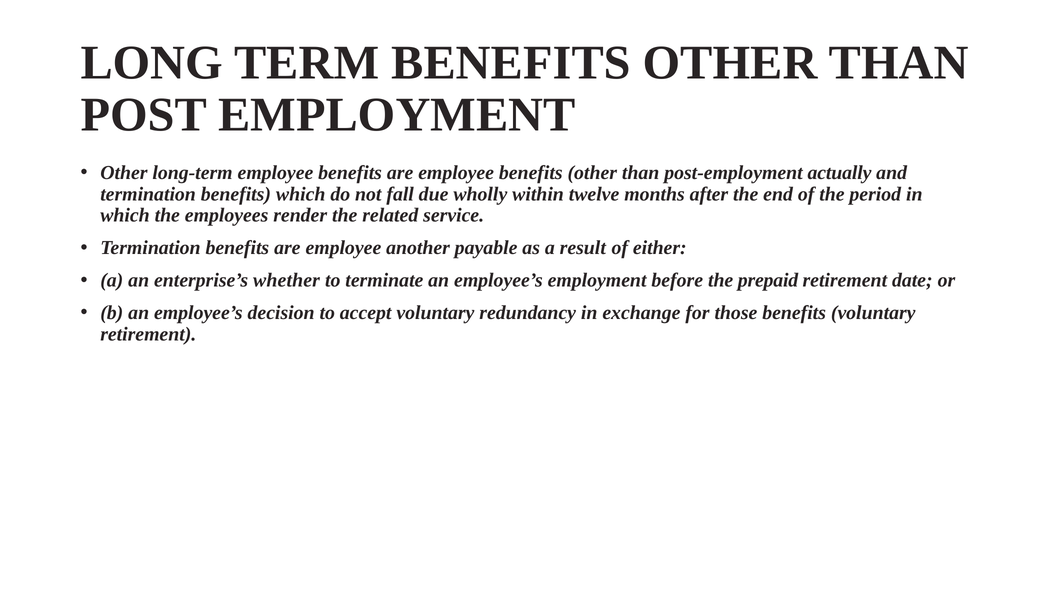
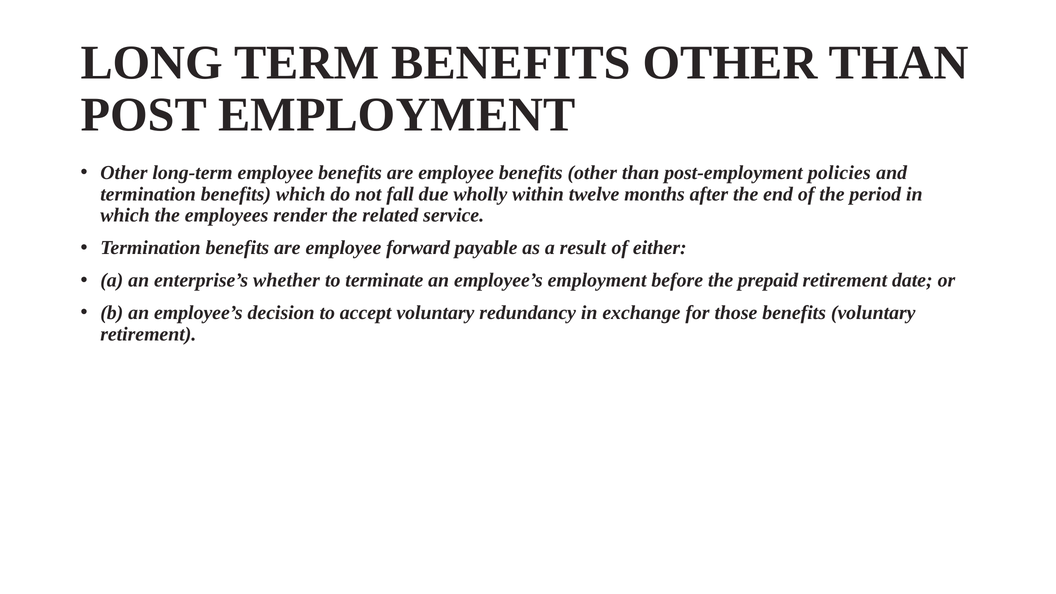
actually: actually -> policies (839, 173)
another: another -> forward (418, 248)
